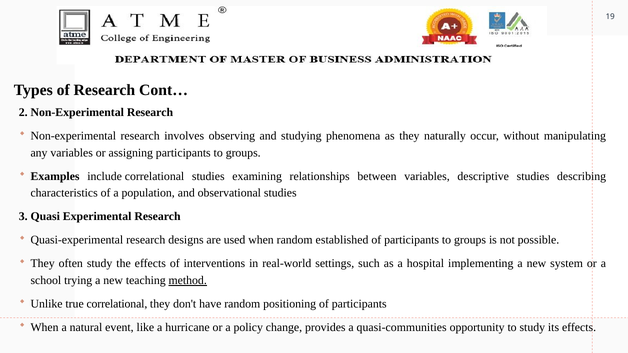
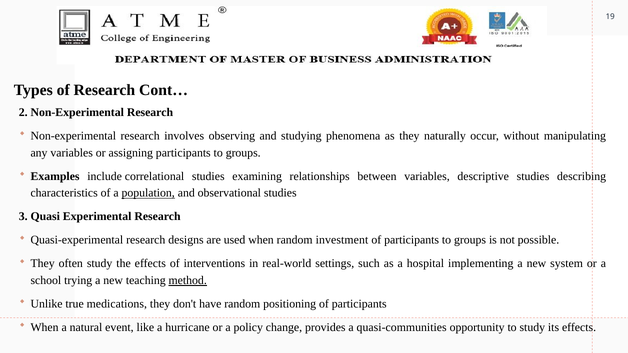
population underline: none -> present (148, 193)
established: established -> investment (342, 240)
true correlational: correlational -> medications (117, 304)
